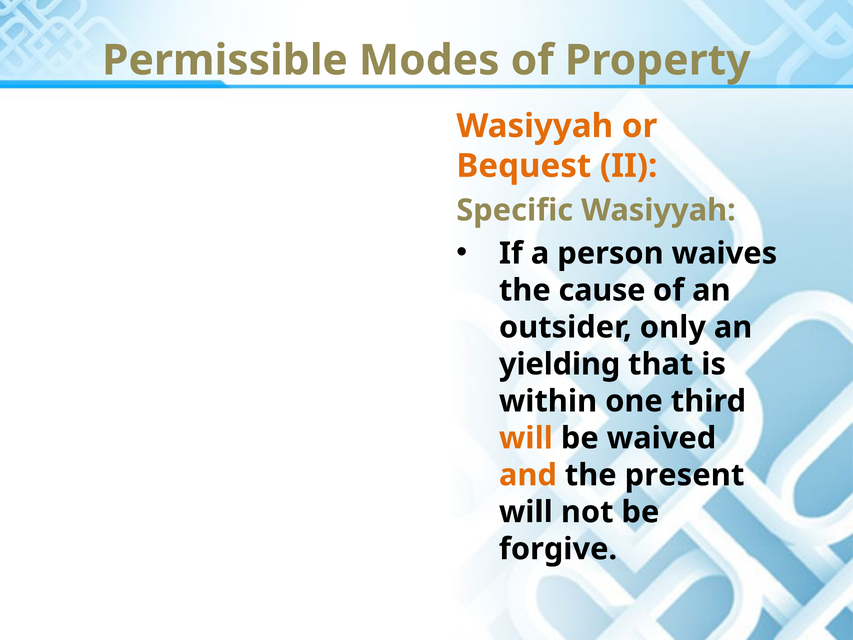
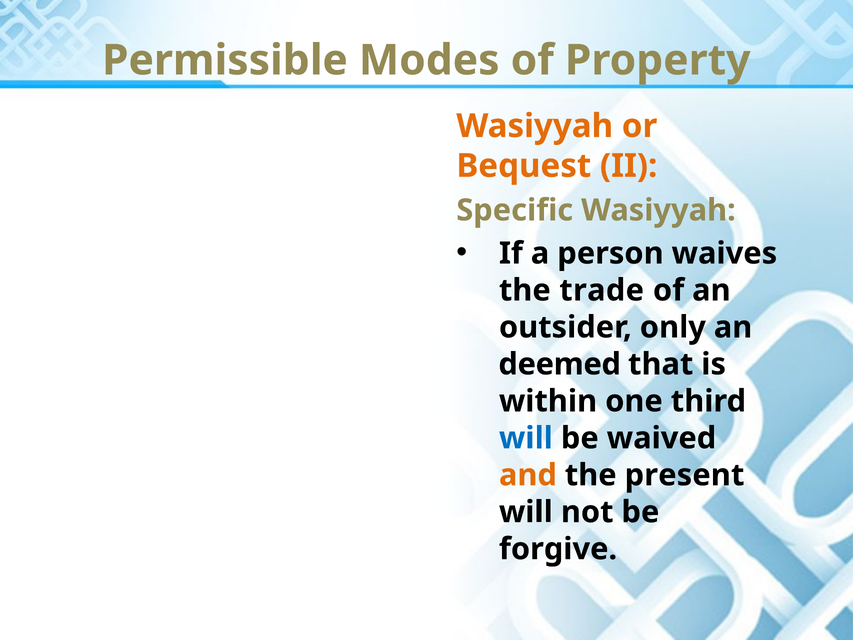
cause: cause -> trade (602, 290)
yielding: yielding -> deemed (560, 364)
will colour: orange -> blue (526, 438)
